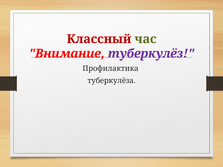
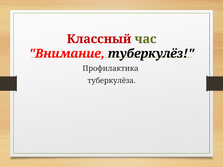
туберкулёз colour: purple -> black (151, 54)
